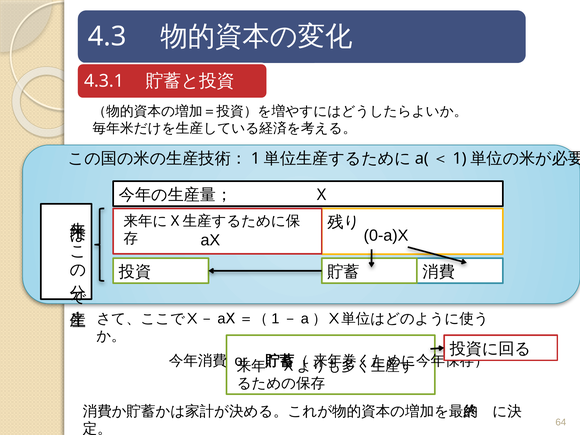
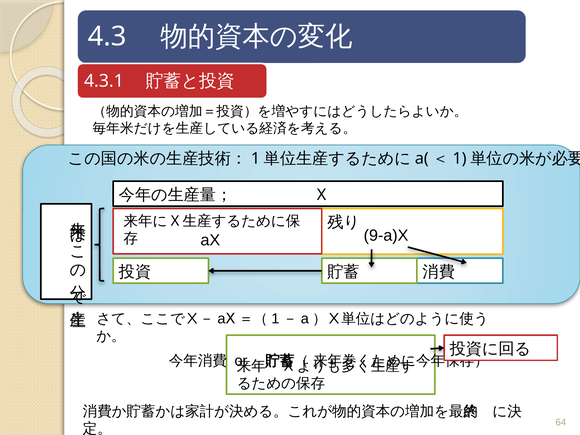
0-a)X: 0-a)X -> 9-a)X (386, 236)
